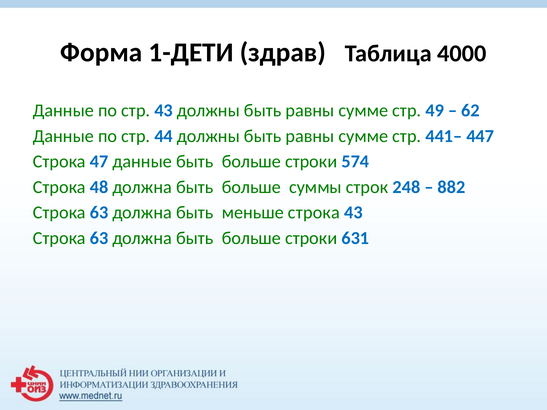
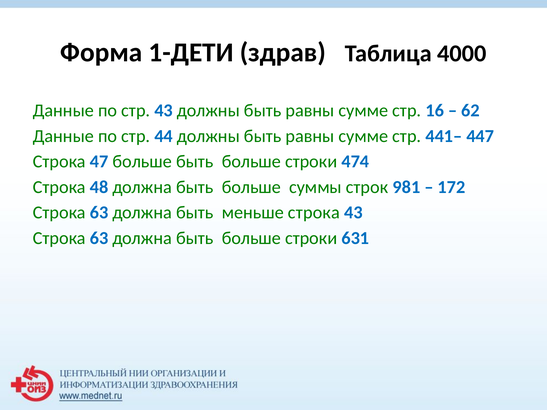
49: 49 -> 16 (435, 111)
47 данные: данные -> больше (142, 162)
574: 574 -> 474 (355, 162)
248: 248 -> 981 (406, 187)
882: 882 -> 172 (451, 187)
